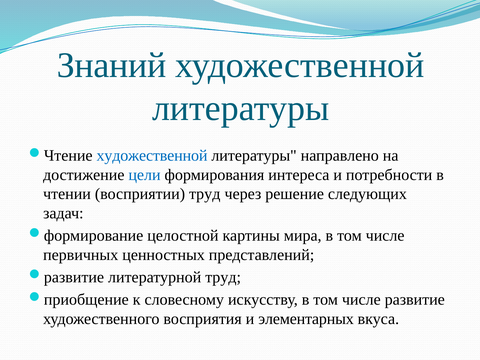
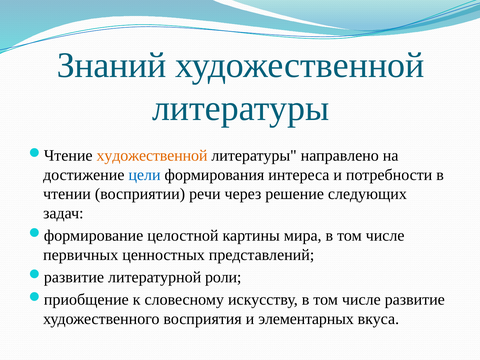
художественной colour: blue -> orange (152, 156)
восприятии труд: труд -> речи (205, 194)
литературной труд: труд -> роли (223, 277)
